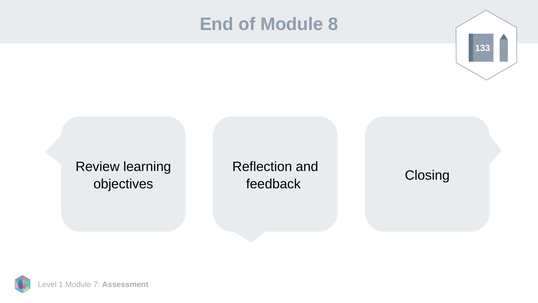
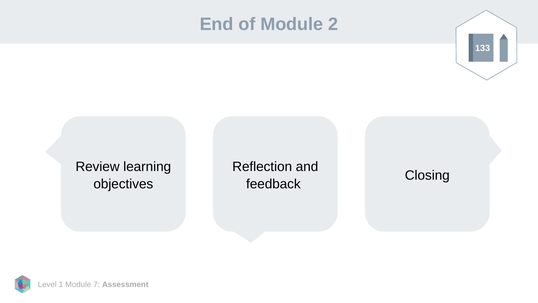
8: 8 -> 2 (333, 24)
